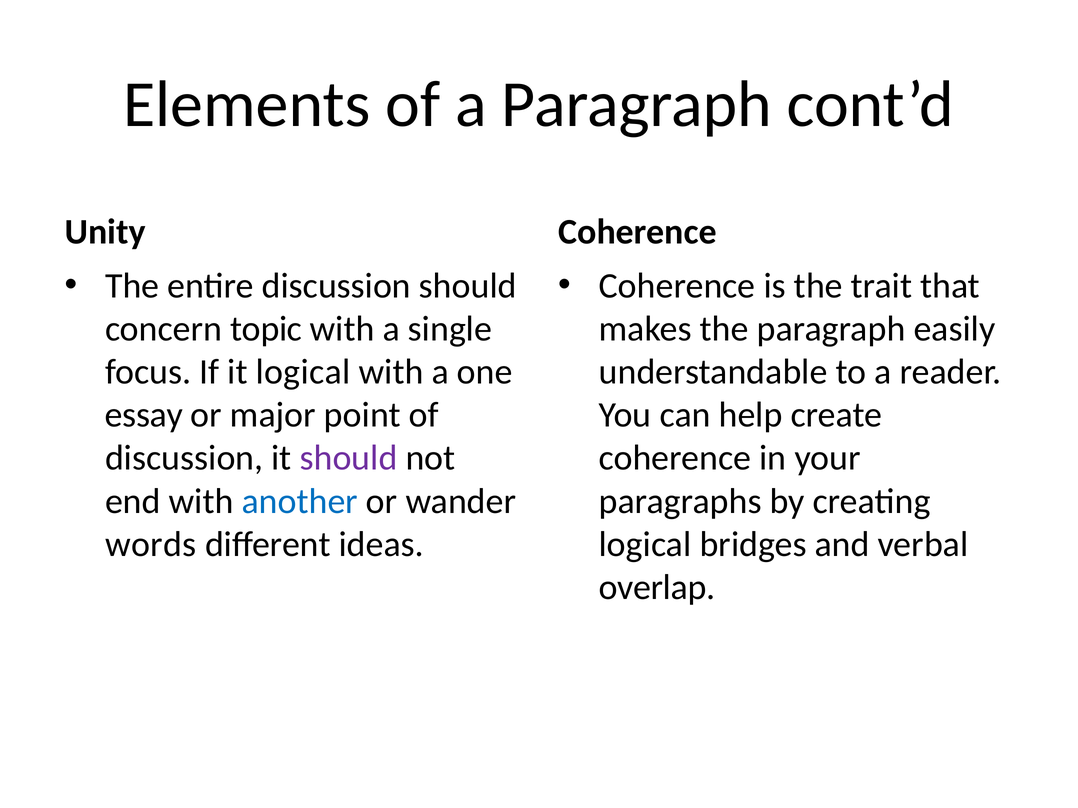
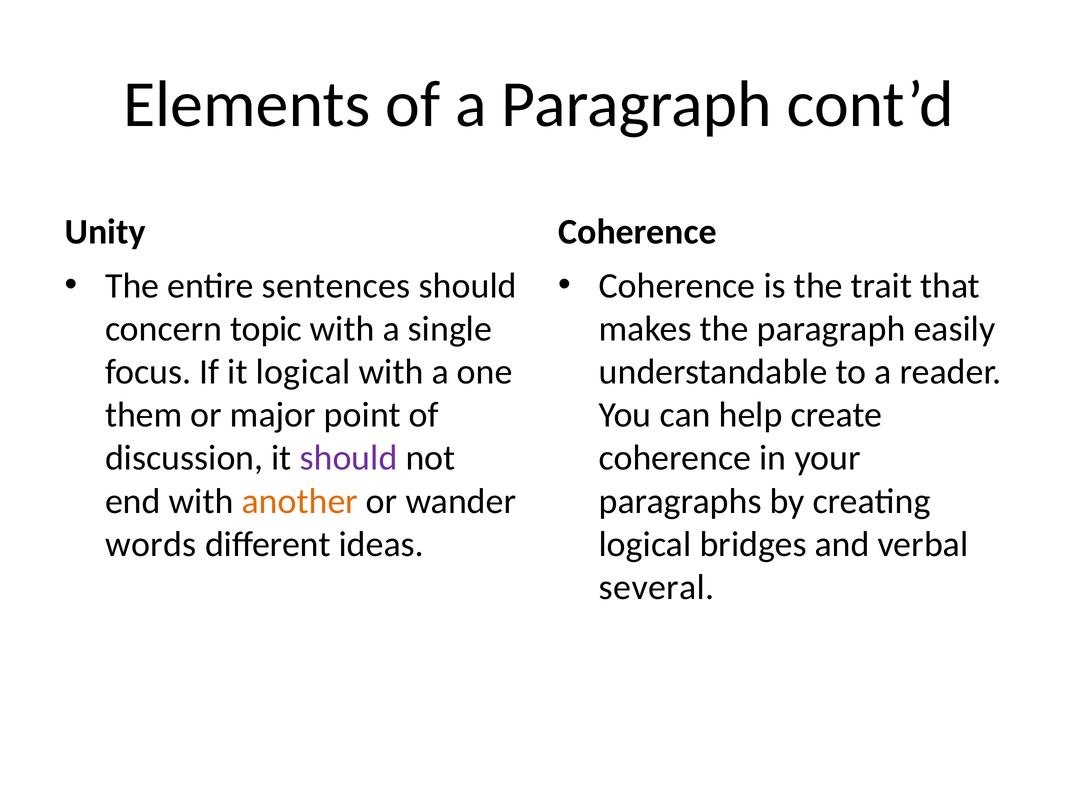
entire discussion: discussion -> sentences (336, 286)
essay: essay -> them (144, 415)
another colour: blue -> orange (300, 501)
overlap: overlap -> several (657, 588)
